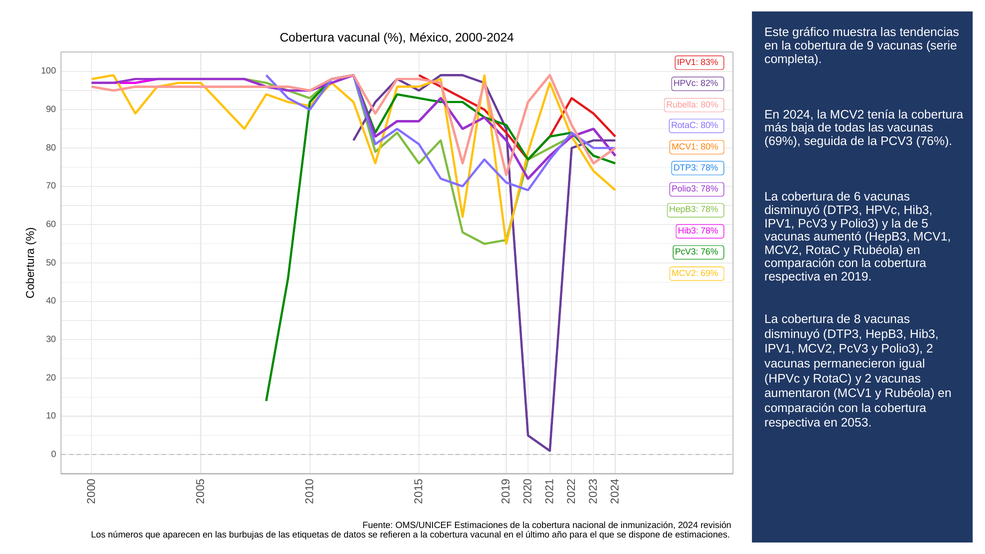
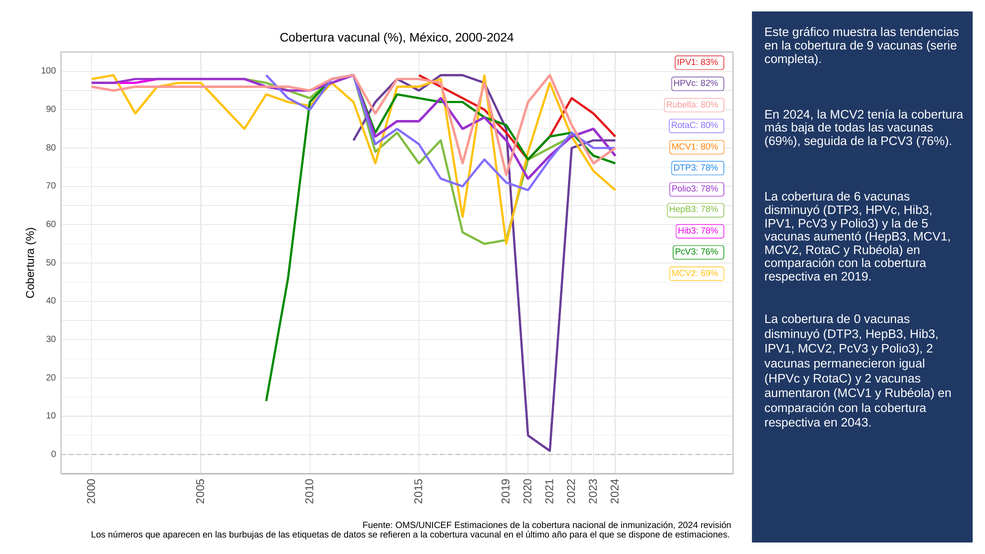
de 8: 8 -> 0 (857, 319)
2053: 2053 -> 2043 (856, 423)
